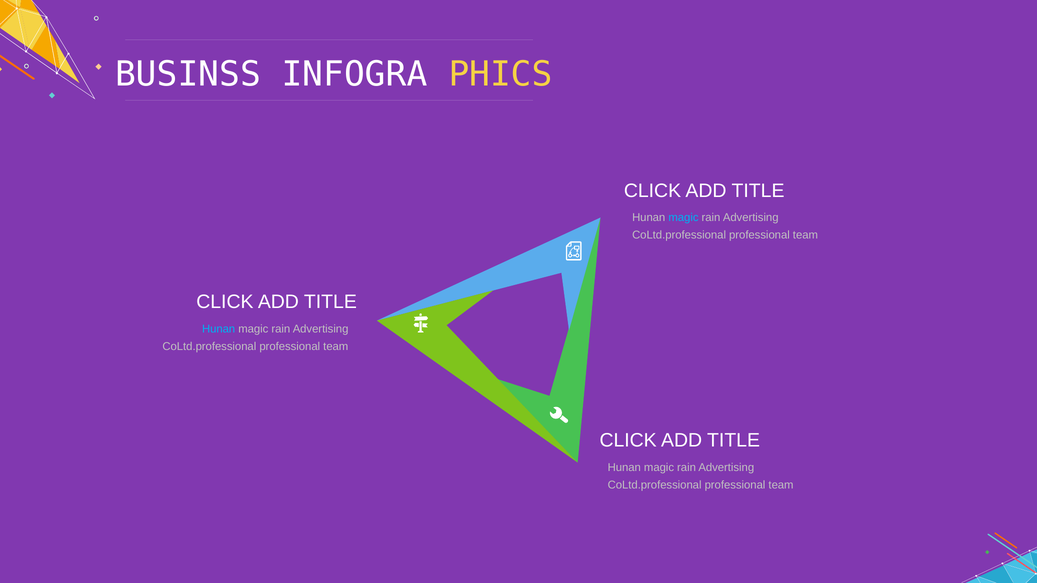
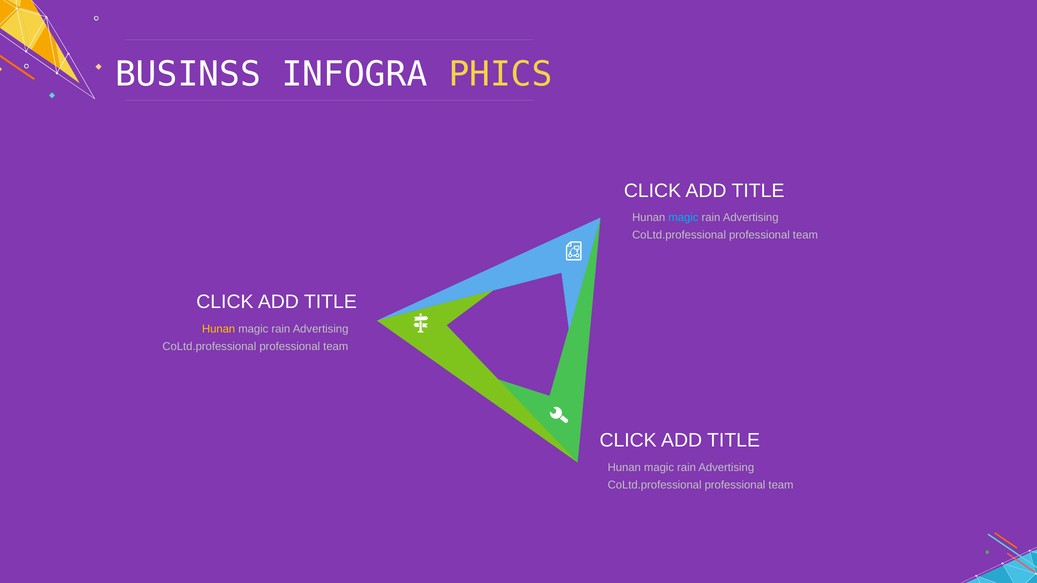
Hunan colour: light blue -> yellow (219, 329)
